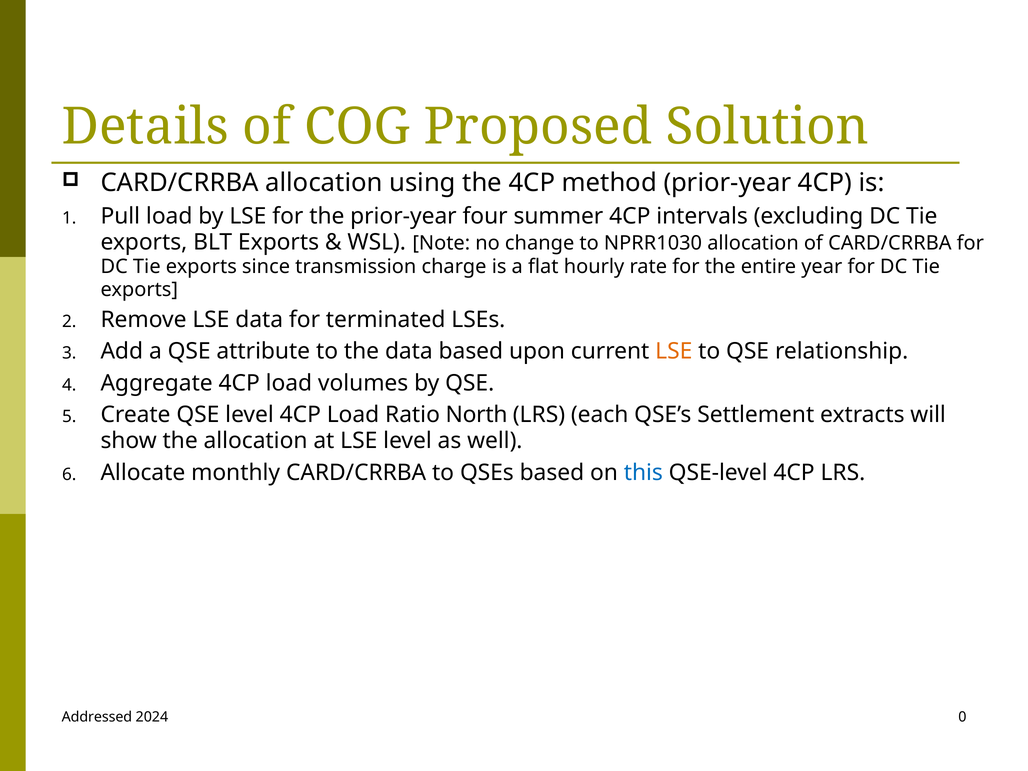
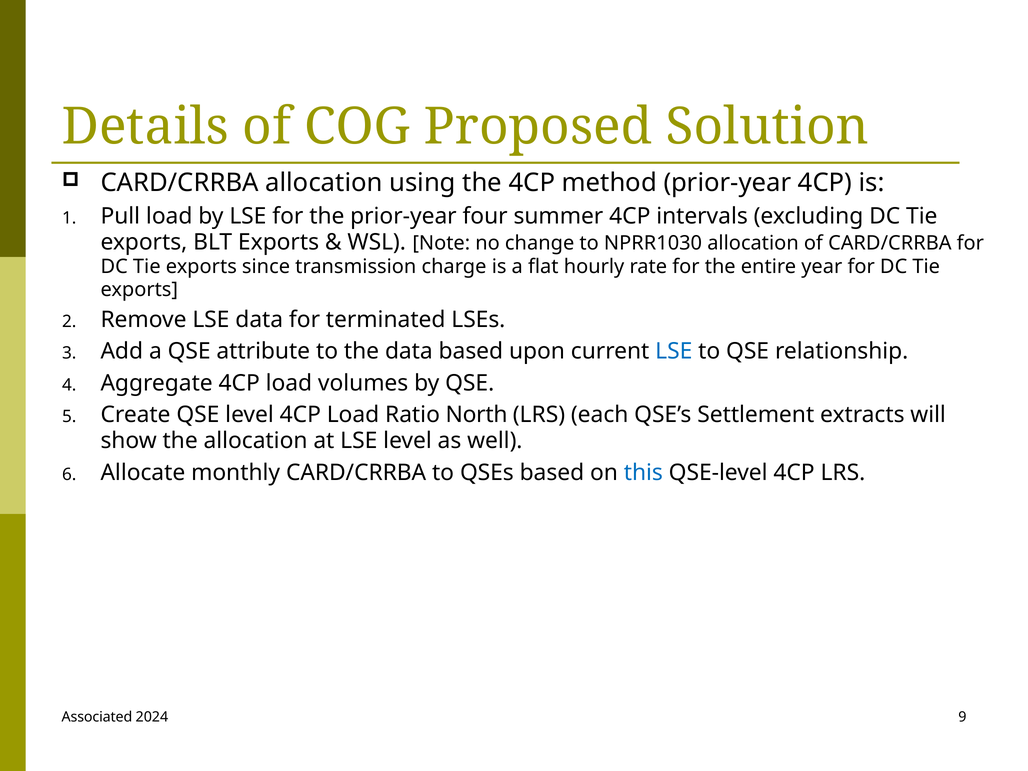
LSE colour: orange -> blue (674, 351)
Addressed: Addressed -> Associated (97, 717)
0: 0 -> 9 (962, 717)
